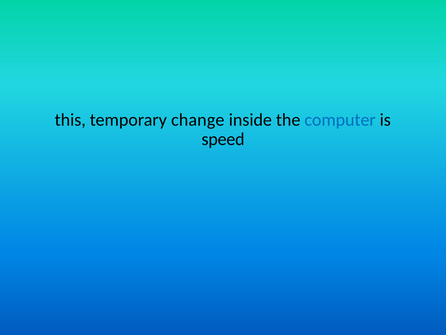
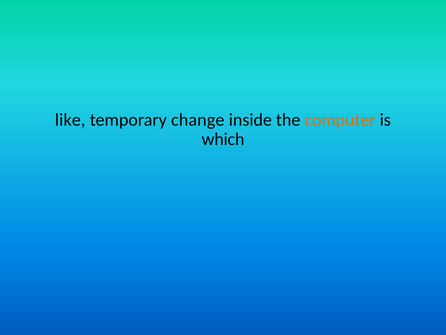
this: this -> like (70, 120)
computer colour: blue -> orange (340, 120)
speed: speed -> which (223, 139)
